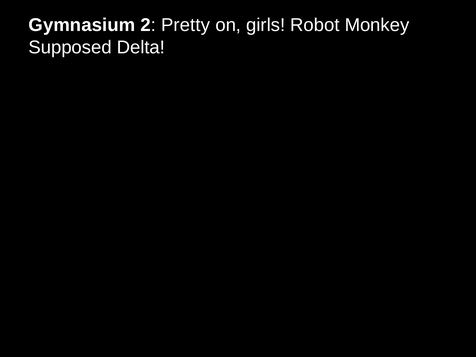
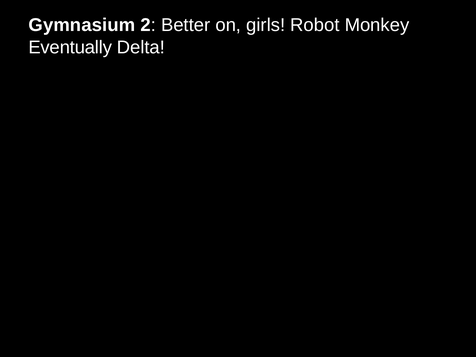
Pretty: Pretty -> Better (186, 25)
Supposed: Supposed -> Eventually (70, 47)
